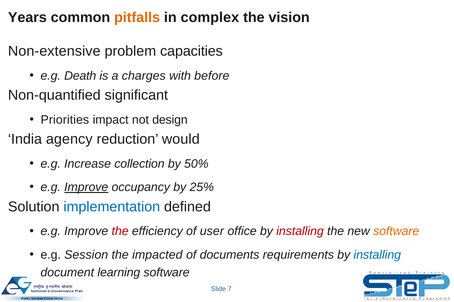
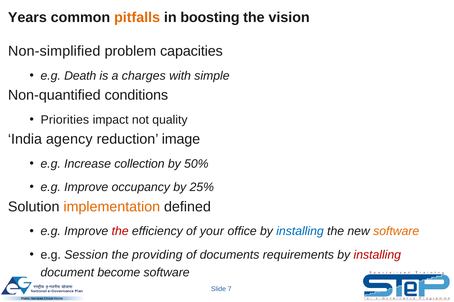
complex: complex -> boosting (210, 17)
Non-extensive: Non-extensive -> Non-simplified (54, 51)
before: before -> simple (212, 76)
significant: significant -> conditions (136, 95)
design: design -> quality (170, 120)
would: would -> image (181, 139)
Improve underline: present -> none (86, 188)
implementation colour: blue -> orange (112, 207)
user: user -> your (212, 232)
installing colour: red -> blue (300, 232)
impacted: impacted -> providing (157, 255)
installing colour: blue -> red (377, 255)
learning: learning -> become (119, 273)
